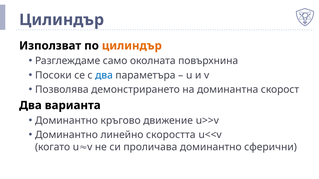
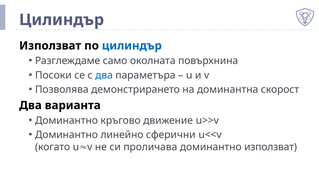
цилиндър colour: orange -> blue (132, 46)
скоростта: скоростта -> сферични (171, 135)
доминантно сферични: сферични -> използват (271, 147)
